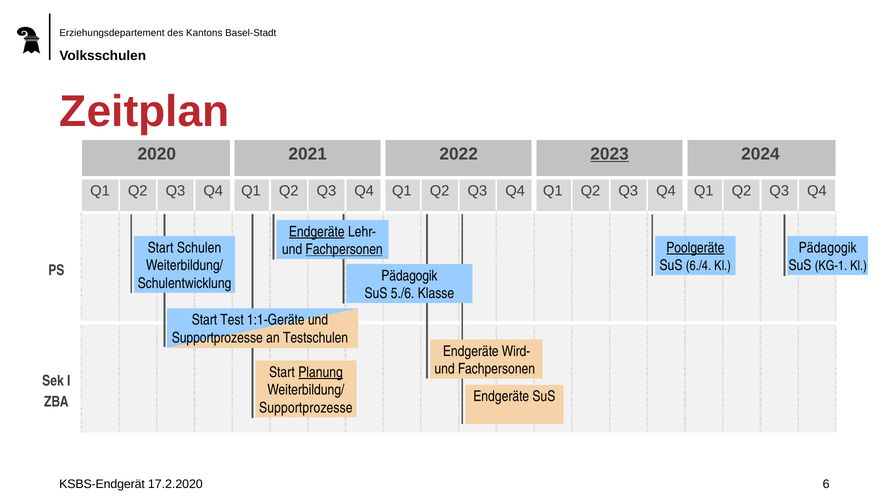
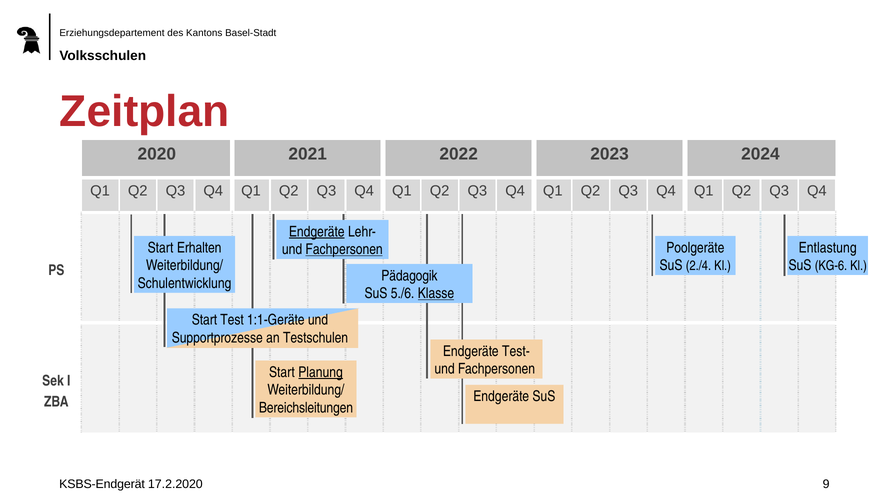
2023 underline: present -> none (610, 154)
Schulen: Schulen -> Erhalten (199, 248)
Poolgeräte underline: present -> none (695, 248)
Pädagogik: Pädagogik -> Entlastung (828, 248)
6./4: 6./4 -> 2./4 (698, 266)
KG-1: KG-1 -> KG-6 (831, 266)
Klasse underline: none -> present (436, 293)
Wird-: Wird- -> Test- (516, 351)
Supportprozesse: Supportprozesse -> Bereichsleitungen (306, 408)
6: 6 -> 9 (826, 484)
